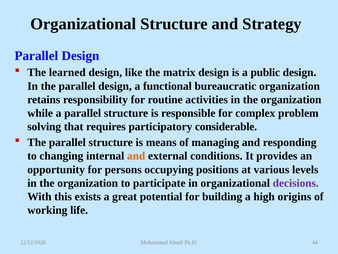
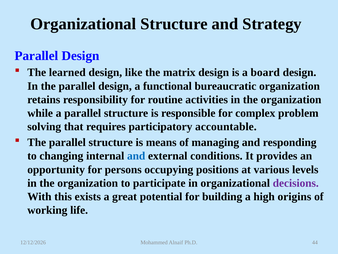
public: public -> board (265, 72)
considerable: considerable -> accountable (226, 126)
and colour: orange -> blue (136, 156)
